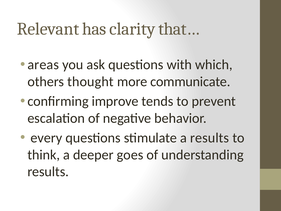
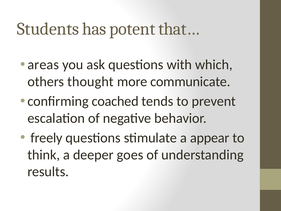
Relevant: Relevant -> Students (48, 29)
clarity: clarity -> potent (132, 29)
improve: improve -> coached (115, 101)
every: every -> freely (46, 138)
a results: results -> appear (210, 138)
